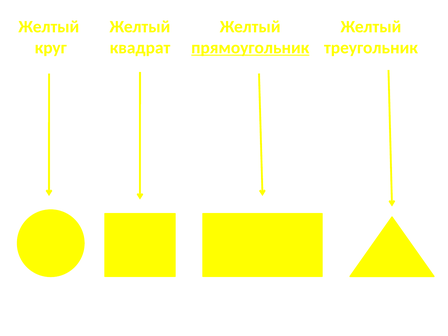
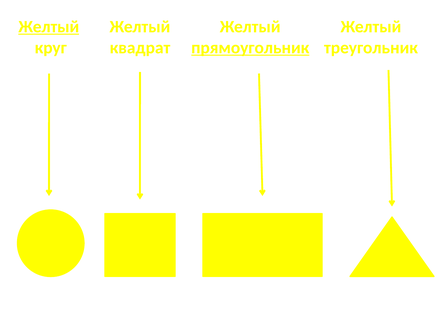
Желтый underline: none -> present (49, 27)
